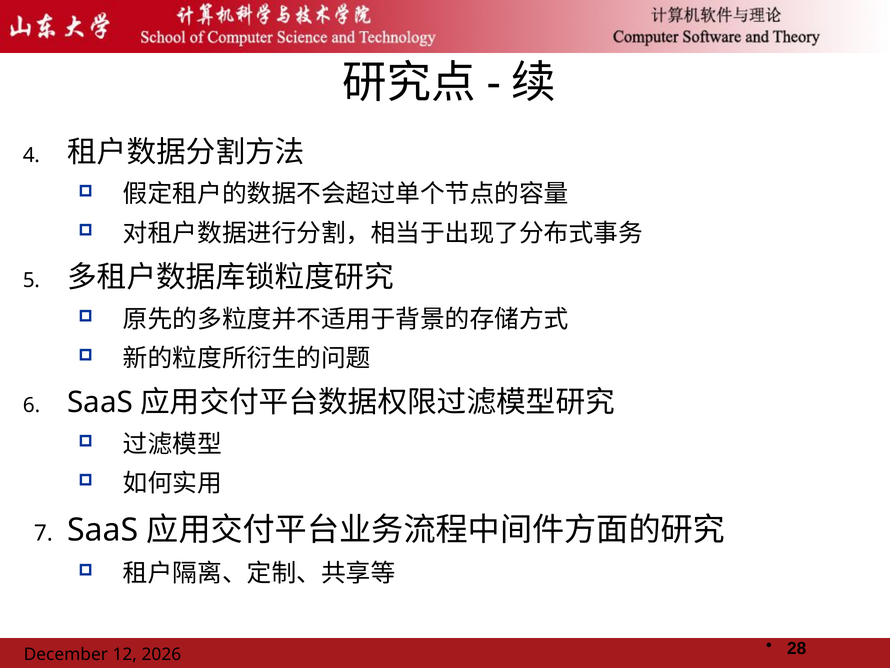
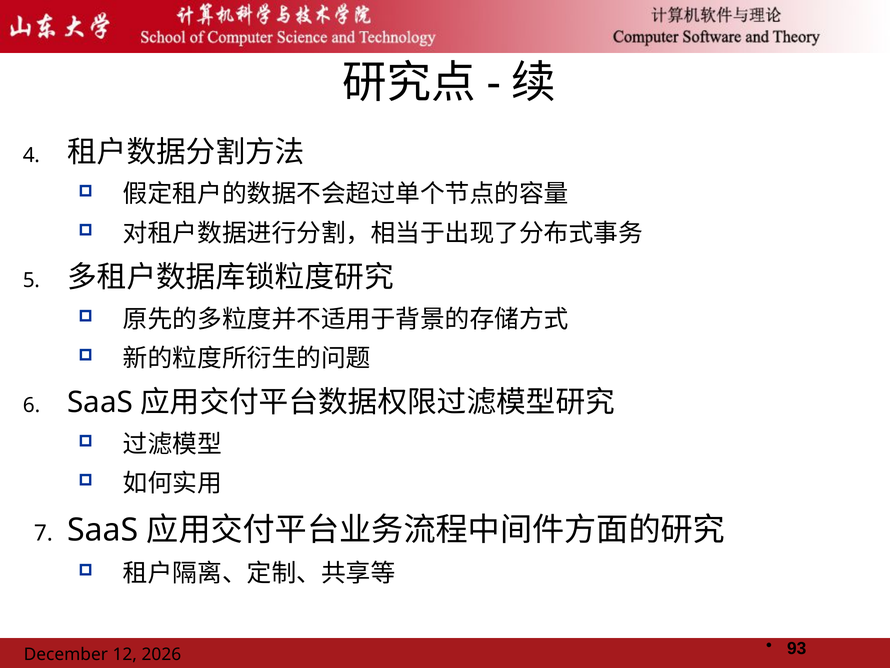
28: 28 -> 93 (797, 648)
